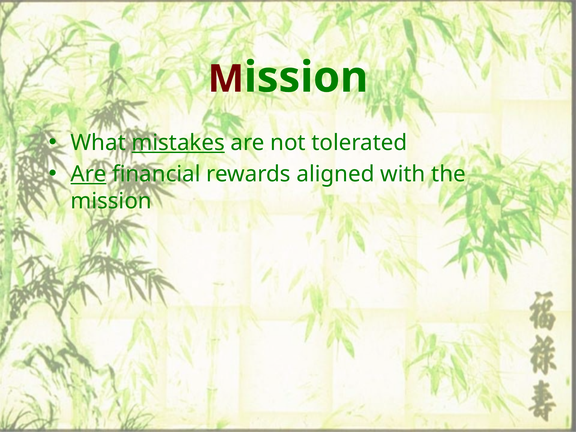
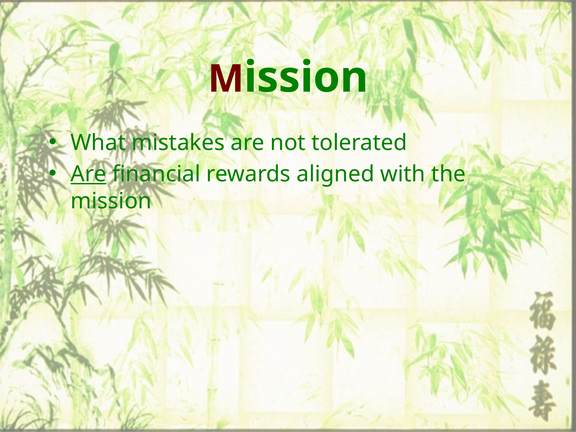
mistakes underline: present -> none (178, 143)
